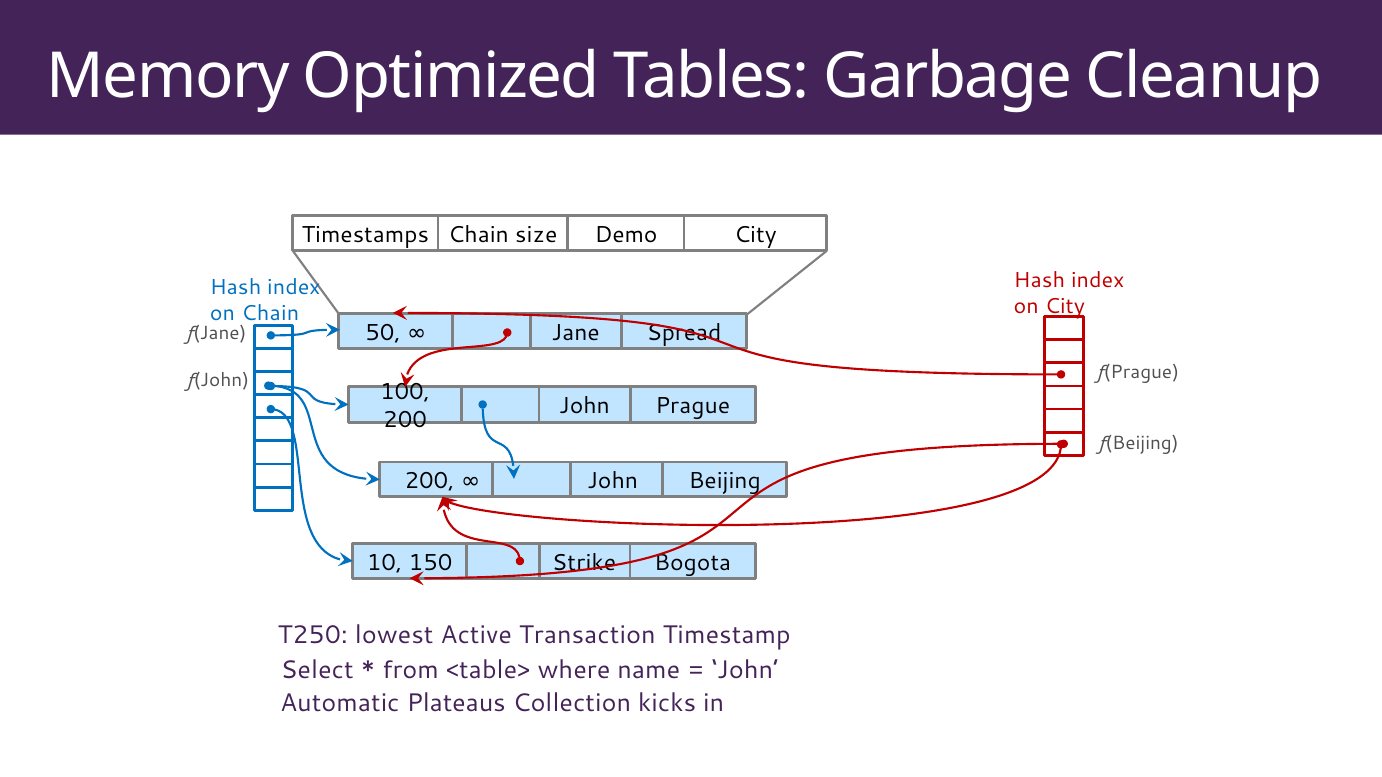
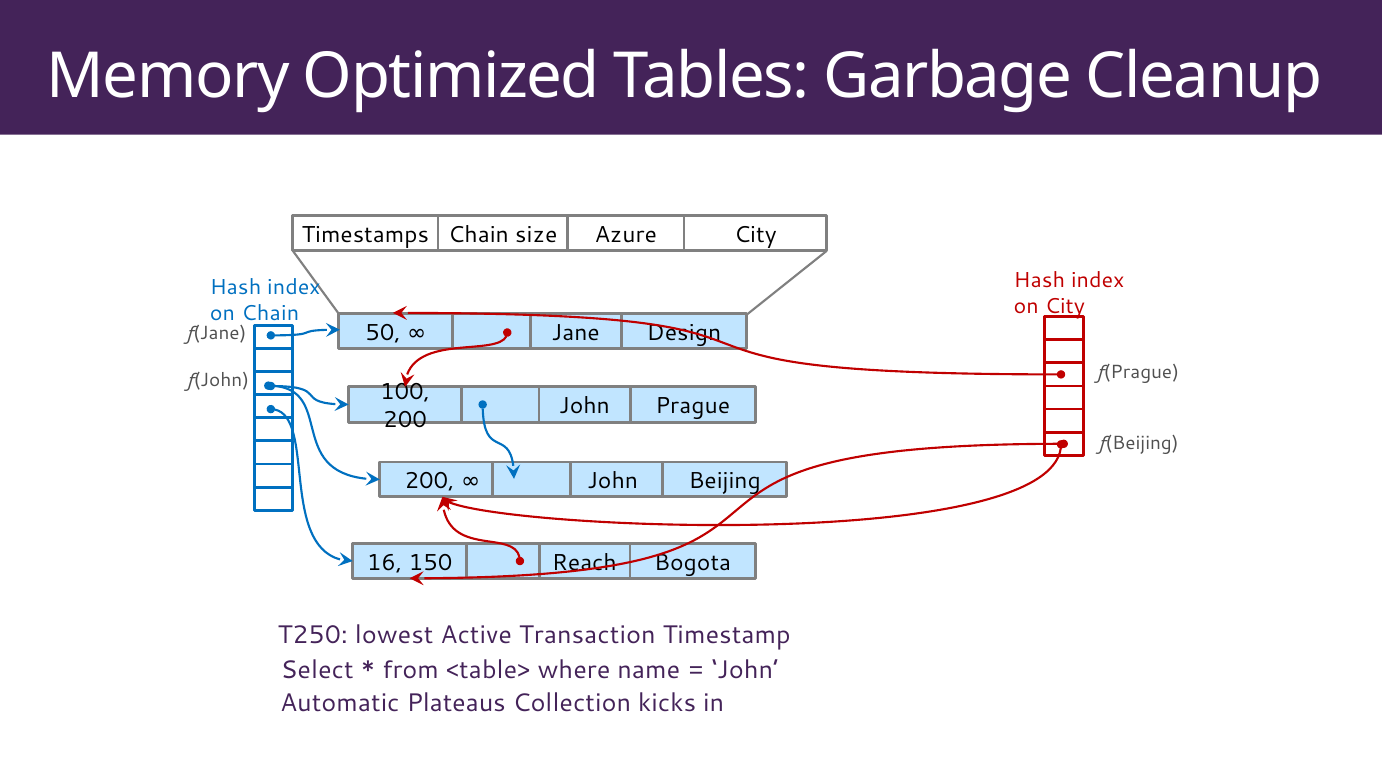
Demo: Demo -> Azure (626, 235)
Spread: Spread -> Design (684, 333)
10: 10 -> 16 (385, 563)
Strike: Strike -> Reach (584, 563)
